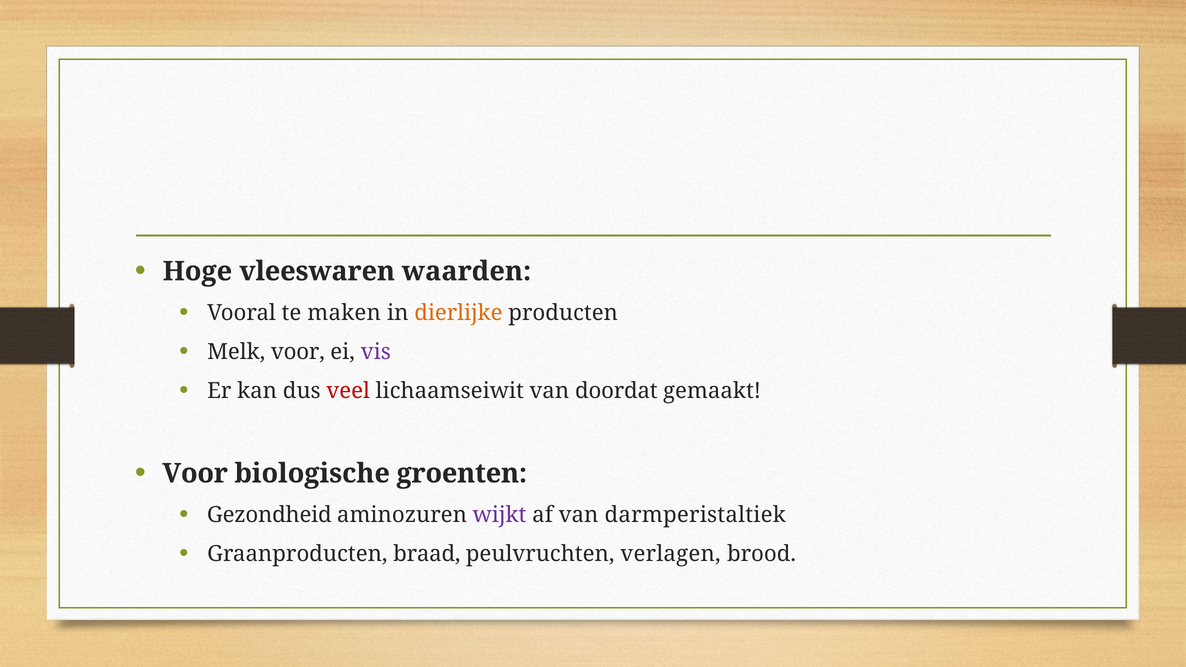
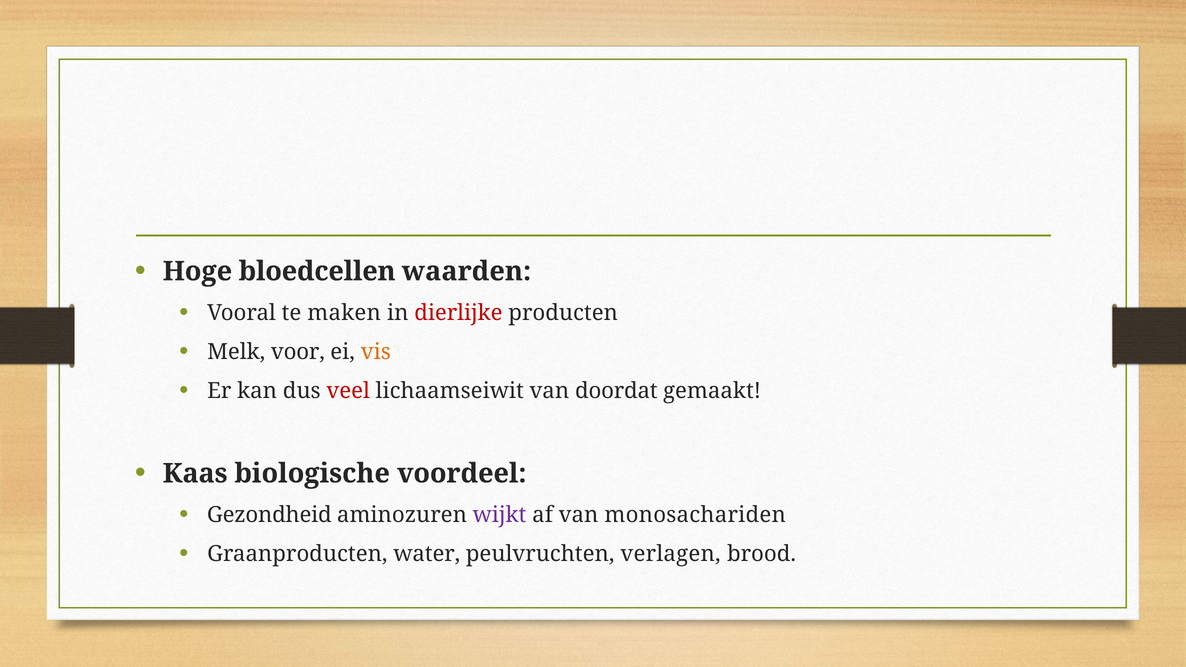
vleeswaren: vleeswaren -> bloedcellen (317, 271)
dierlijke colour: orange -> red (458, 313)
vis colour: purple -> orange (376, 352)
Voor: Voor -> Kaas (195, 474)
groenten: groenten -> voordeel (462, 474)
darmperistaltiek: darmperistaltiek -> monosachariden (695, 515)
braad: braad -> water (427, 554)
